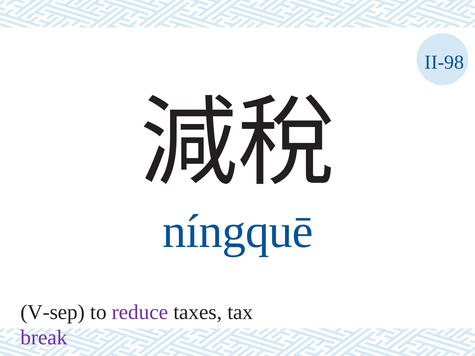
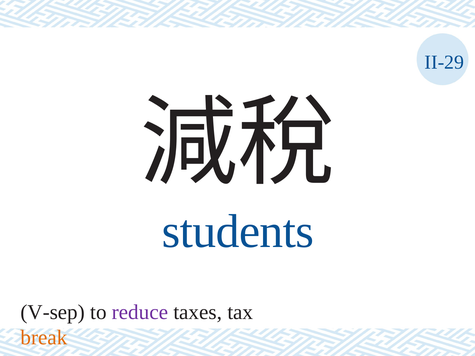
II-98: II-98 -> II-29 (444, 62)
níngquē: níngquē -> students (238, 232)
break colour: purple -> orange (44, 338)
